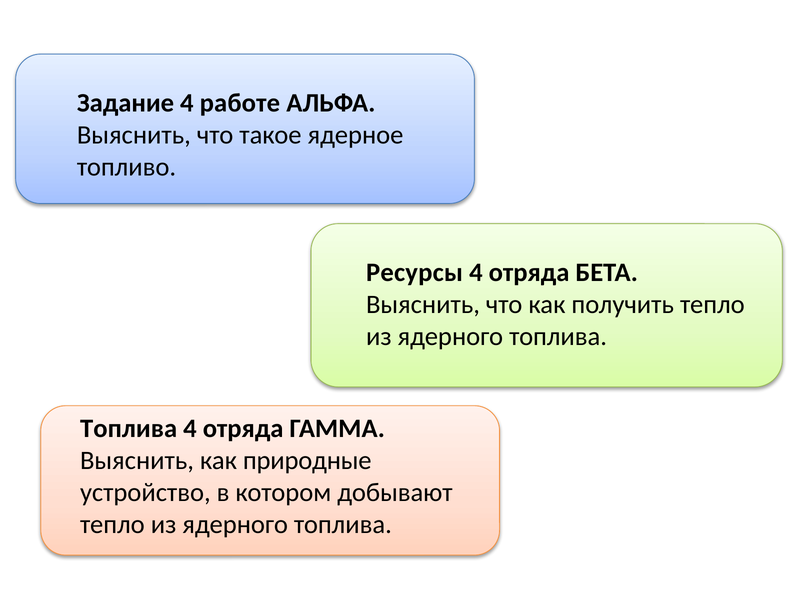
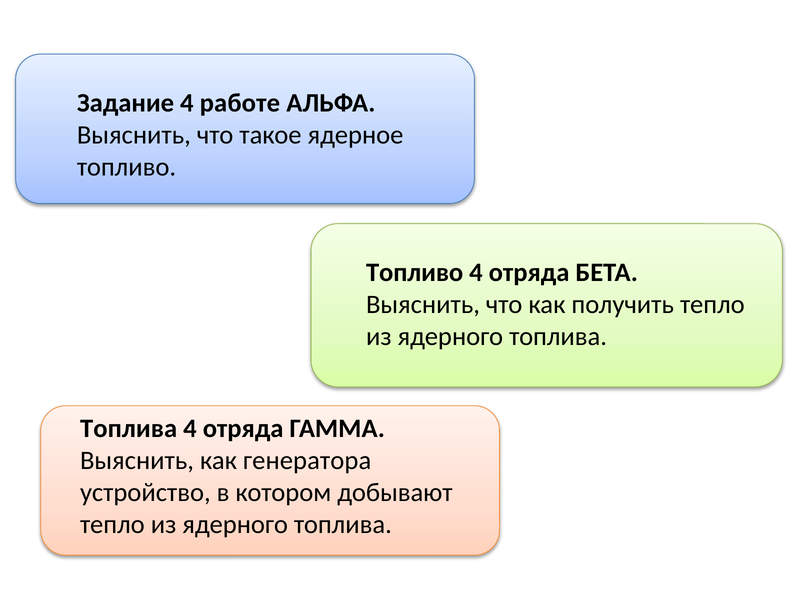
Ресурсы: Ресурсы -> Топливо (415, 273)
природные: природные -> генератора (307, 461)
